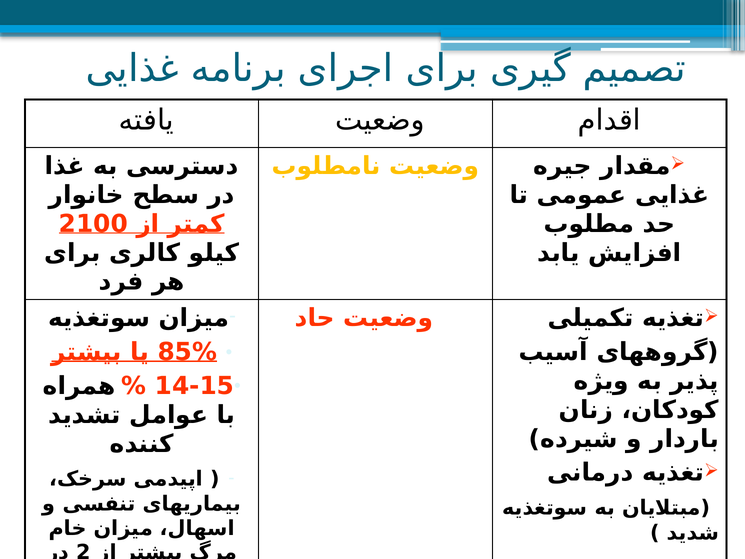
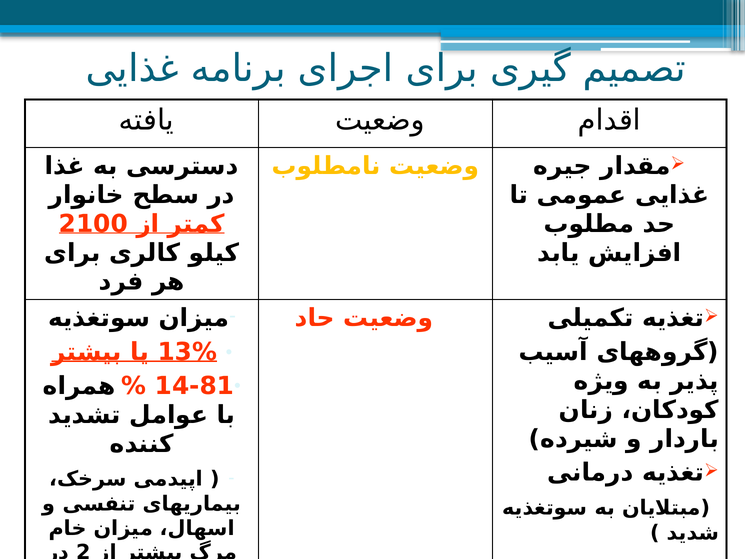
85%: 85% -> 13% (187, 352)
14-15: 14-15 -> 14-81 (194, 386)
